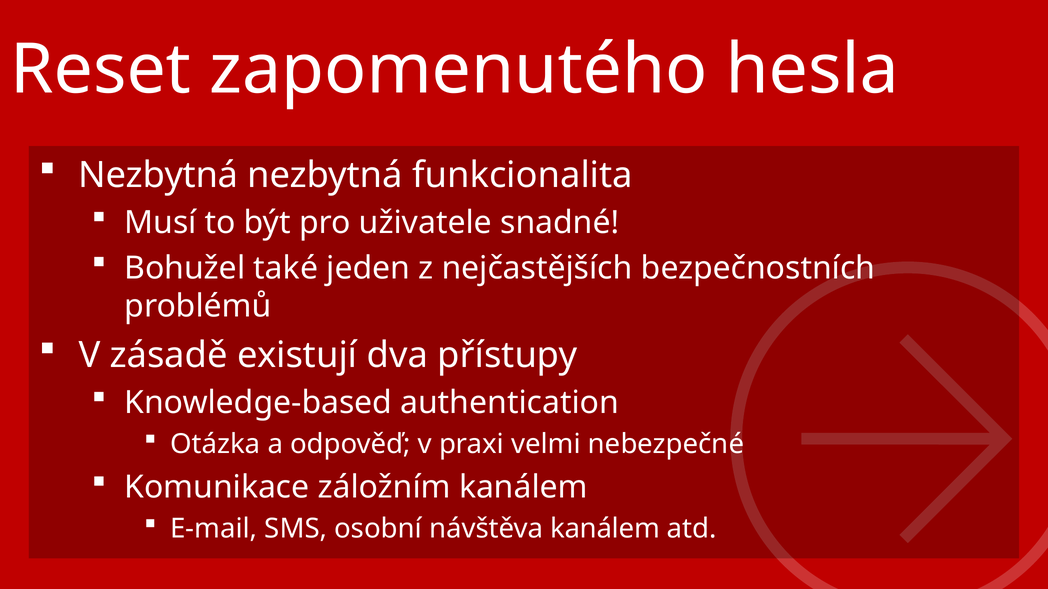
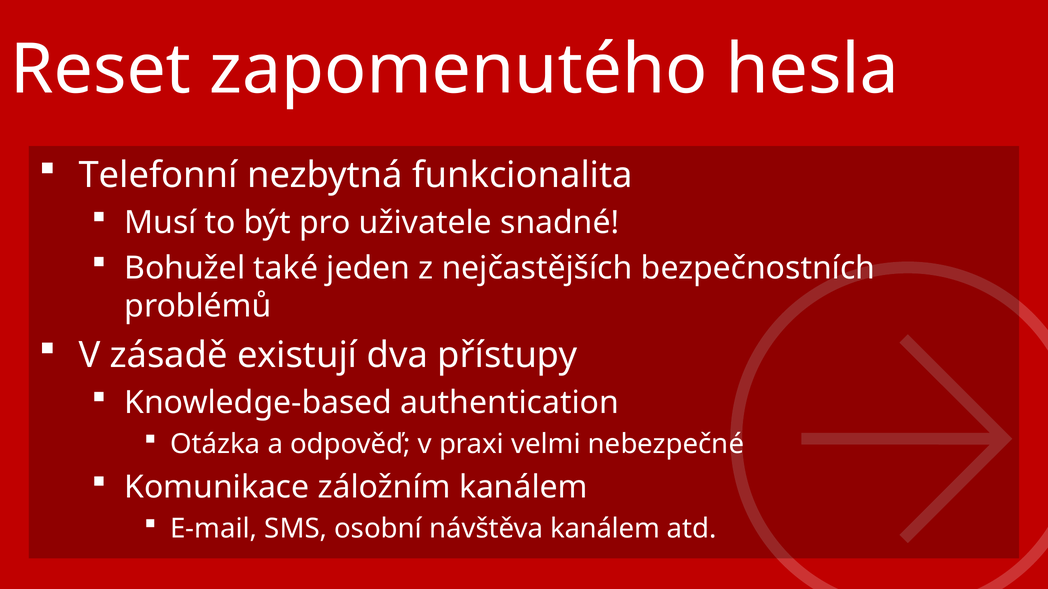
Nezbytná: Nezbytná -> Telefonní (158, 175)
